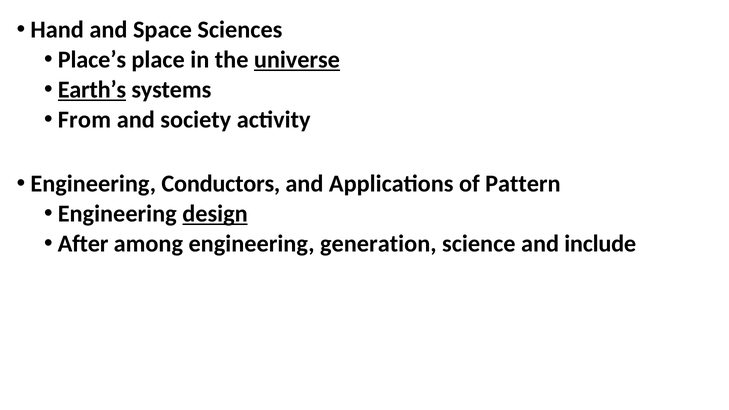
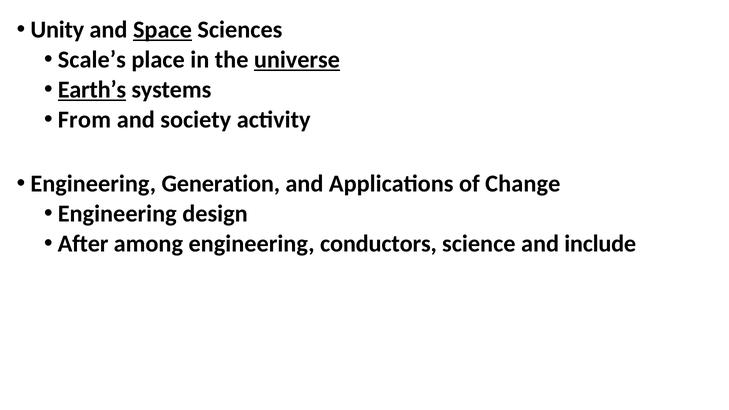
Hand: Hand -> Unity (57, 30)
Space underline: none -> present (162, 30)
Place’s: Place’s -> Scale’s (92, 60)
Conductors: Conductors -> Generation (221, 184)
Pattern: Pattern -> Change (523, 184)
design underline: present -> none (215, 214)
generation: generation -> conductors (378, 244)
